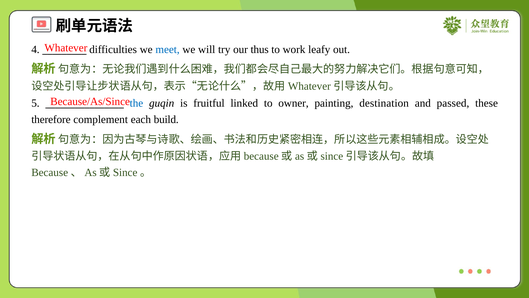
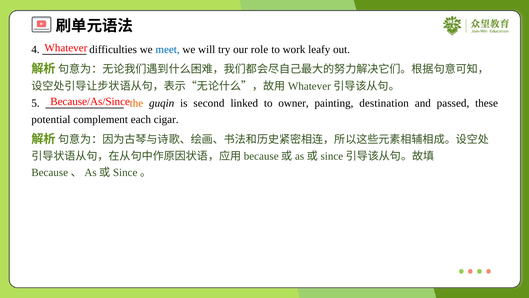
thus: thus -> role (260, 50)
the colour: blue -> orange (136, 103)
fruitful: fruitful -> second (209, 103)
therefore: therefore -> potential (51, 119)
build: build -> cigar (166, 119)
